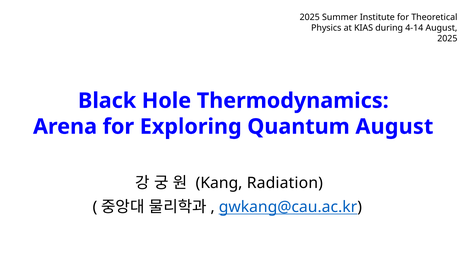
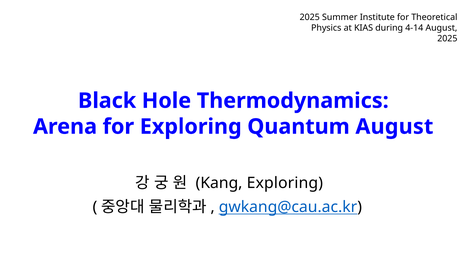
Kang Radiation: Radiation -> Exploring (285, 183)
